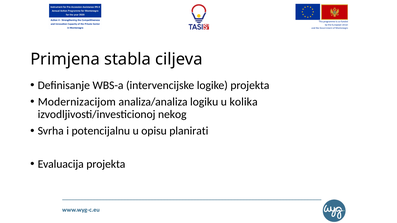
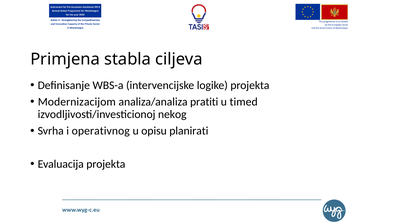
logiku: logiku -> pratiti (204, 102)
kolika: kolika -> timed (244, 102)
potencijalnu: potencijalnu -> operativnog (101, 131)
